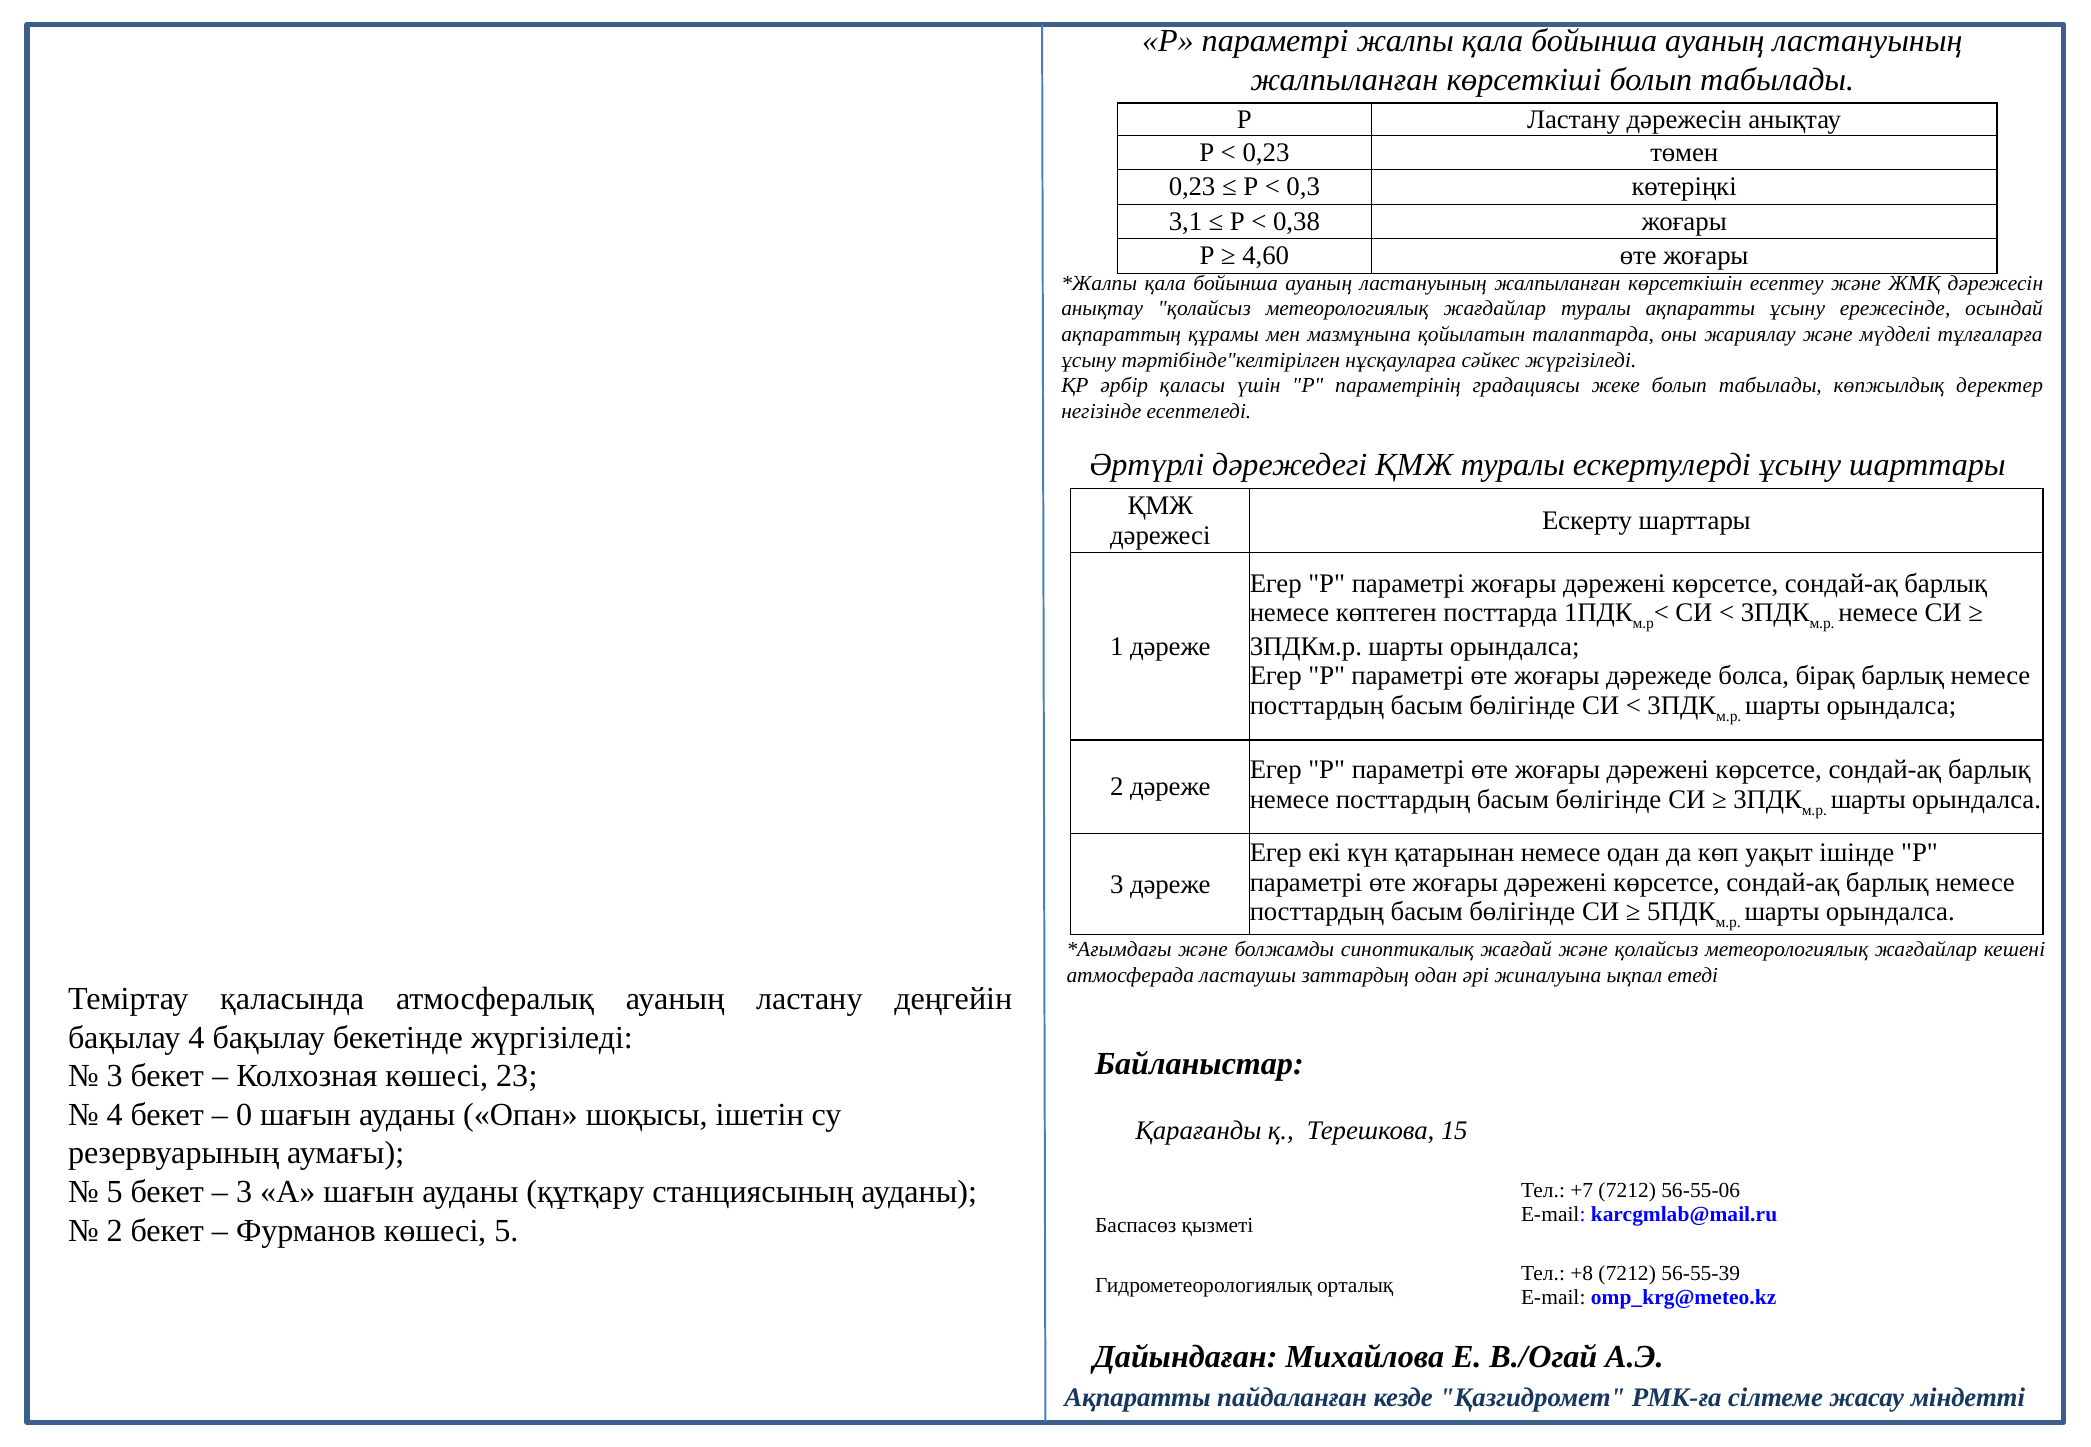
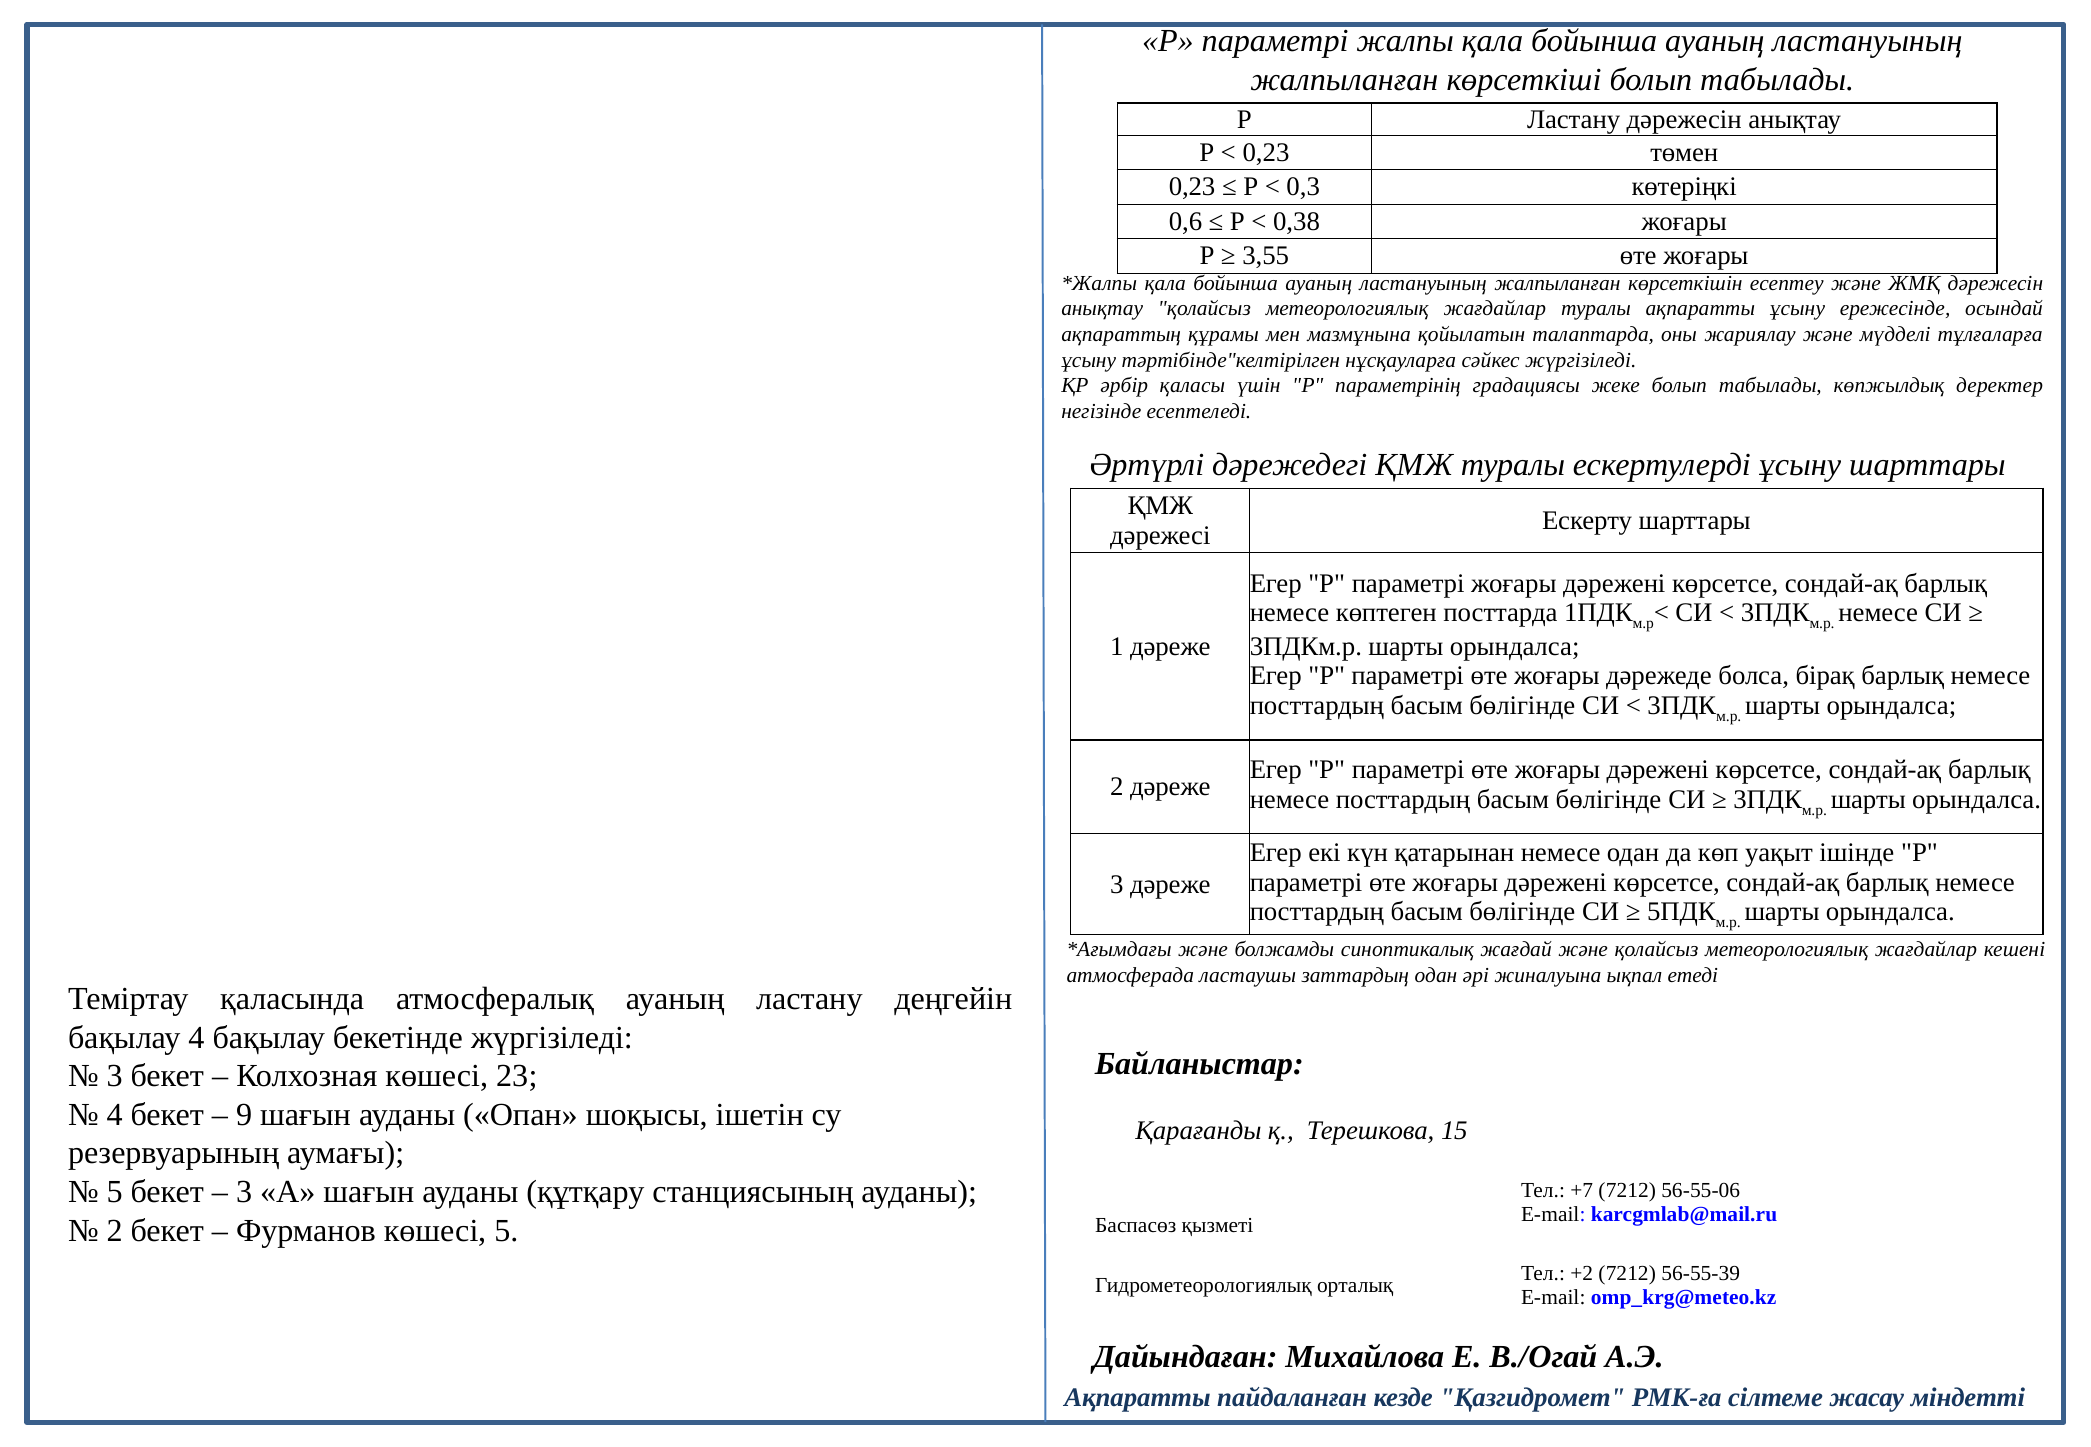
3,1: 3,1 -> 0,6 (1185, 221)
4,60: 4,60 -> 3,55 (1266, 256)
0: 0 -> 9 (244, 1115)
+8: +8 -> +2 (1582, 1274)
